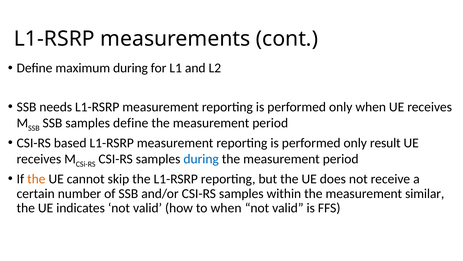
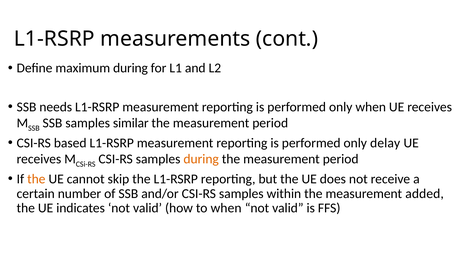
samples define: define -> similar (131, 123)
result: result -> delay (385, 143)
during colour: blue -> orange (201, 159)
similar: similar -> added (425, 193)
